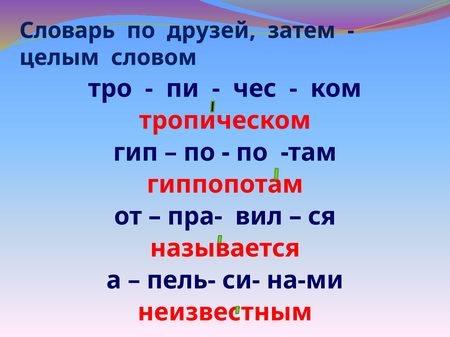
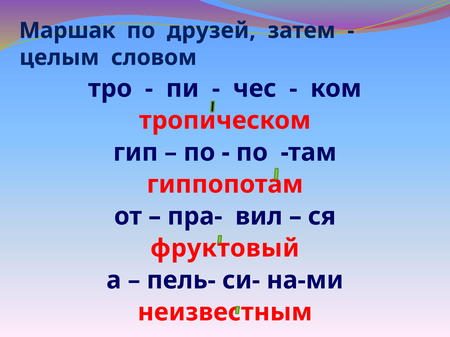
Словарь: Словарь -> Маршак (67, 31)
называется: называется -> фруктовый (225, 249)
